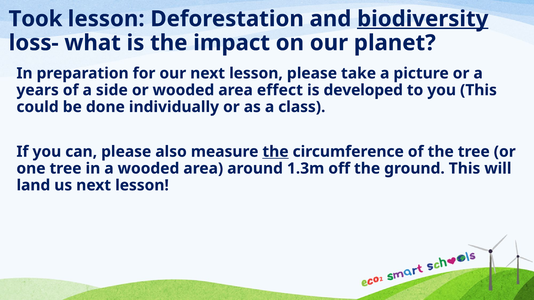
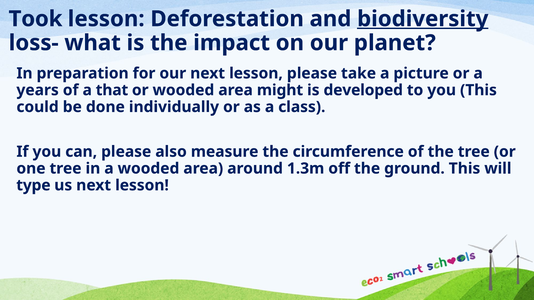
side: side -> that (112, 90)
effect: effect -> might (280, 90)
the underline: present -> none (275, 152)
land: land -> type (33, 185)
